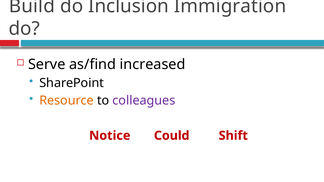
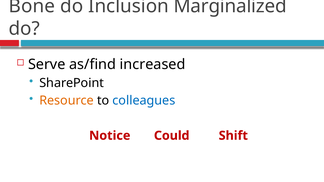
Build: Build -> Bone (32, 6)
Immigration: Immigration -> Marginalized (230, 6)
colleagues colour: purple -> blue (144, 101)
